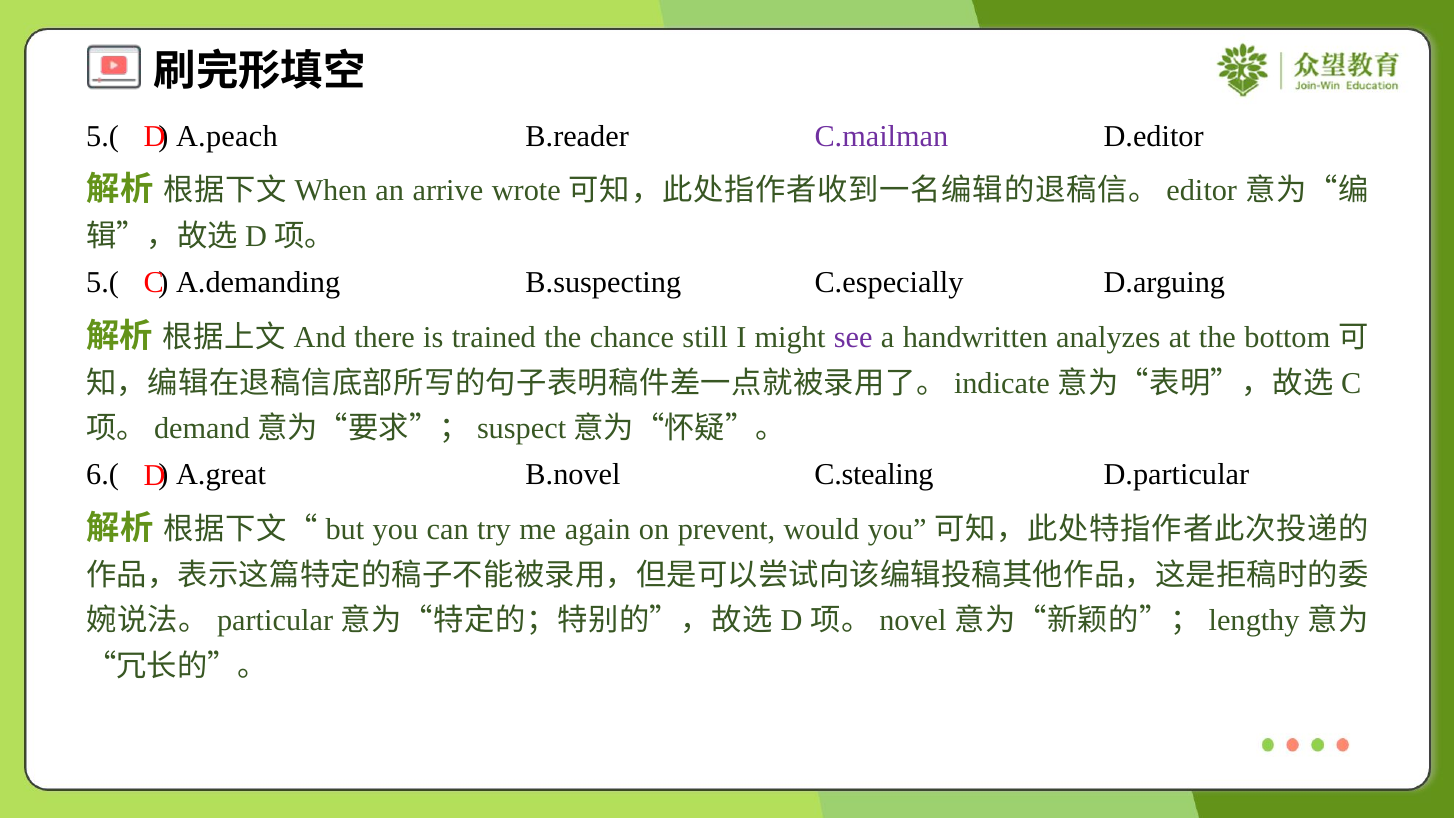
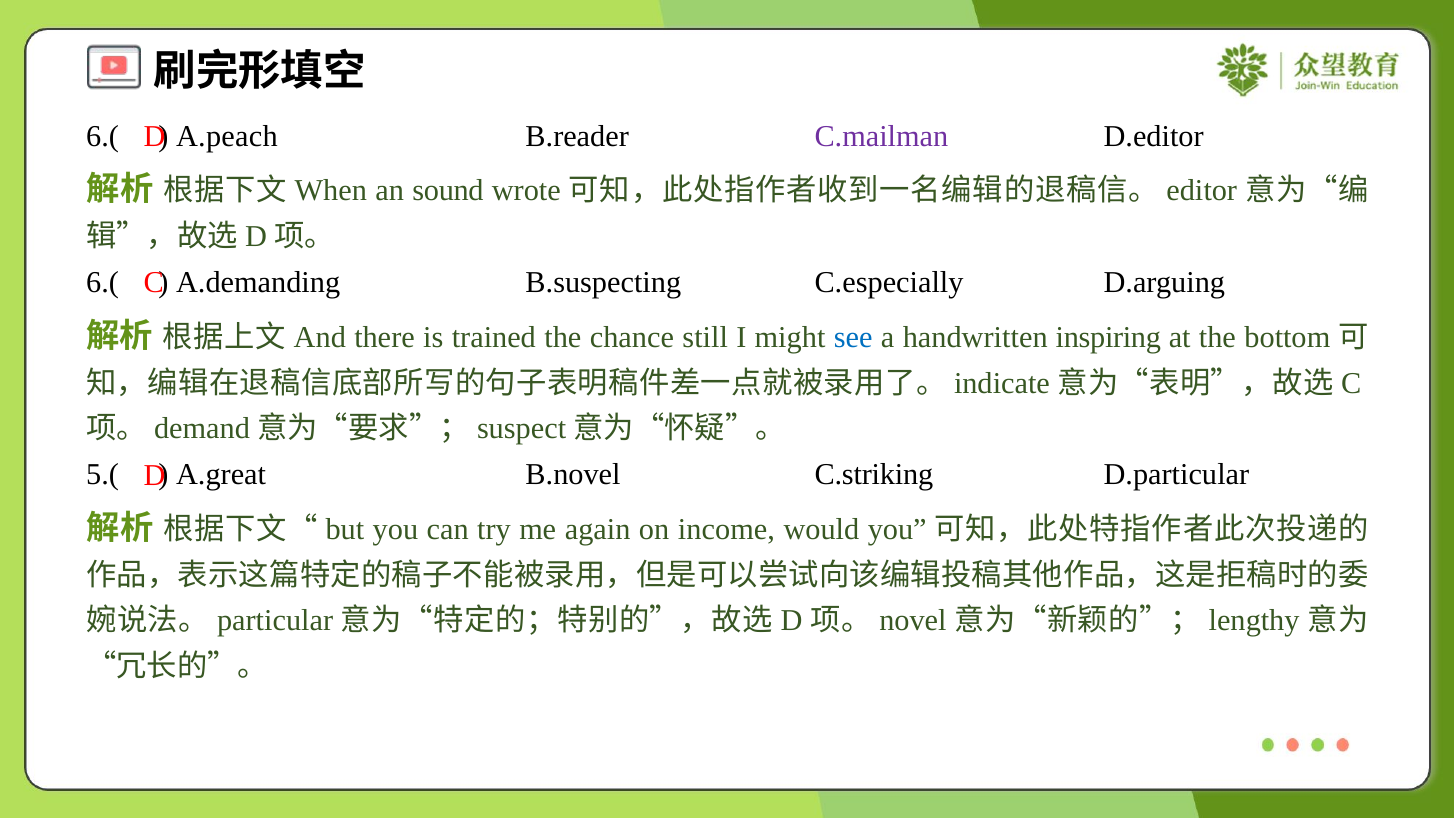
5.(: 5.( -> 6.( (103, 136)
arrive: arrive -> sound (448, 190)
5.(: 5.( -> 6.( (103, 282)
see colour: purple -> blue (853, 337)
analyzes: analyzes -> inspiring (1108, 337)
6.(: 6.( -> 5.( (103, 475)
C.stealing: C.stealing -> C.striking (874, 475)
prevent: prevent -> income (726, 529)
